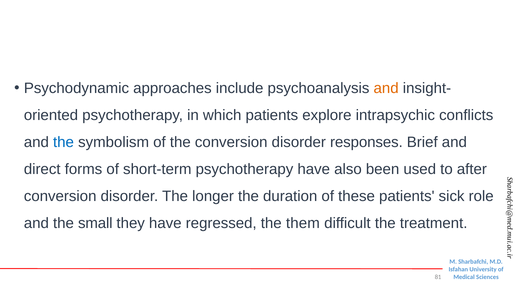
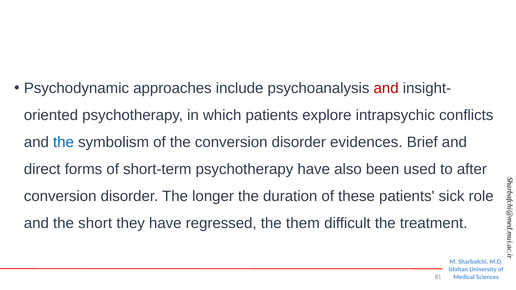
and colour: orange -> red (386, 88)
responses: responses -> evidences (366, 142)
small: small -> short (95, 223)
